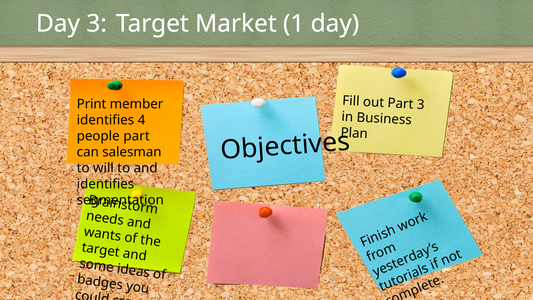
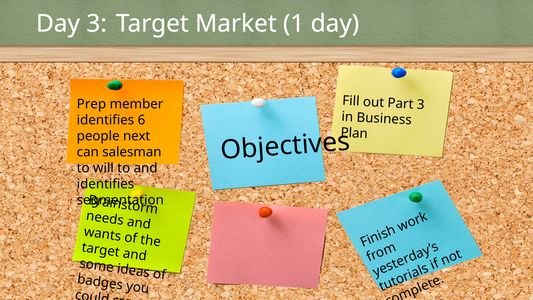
Print: Print -> Prep (91, 104)
4: 4 -> 6 (141, 120)
people part: part -> next (137, 136)
